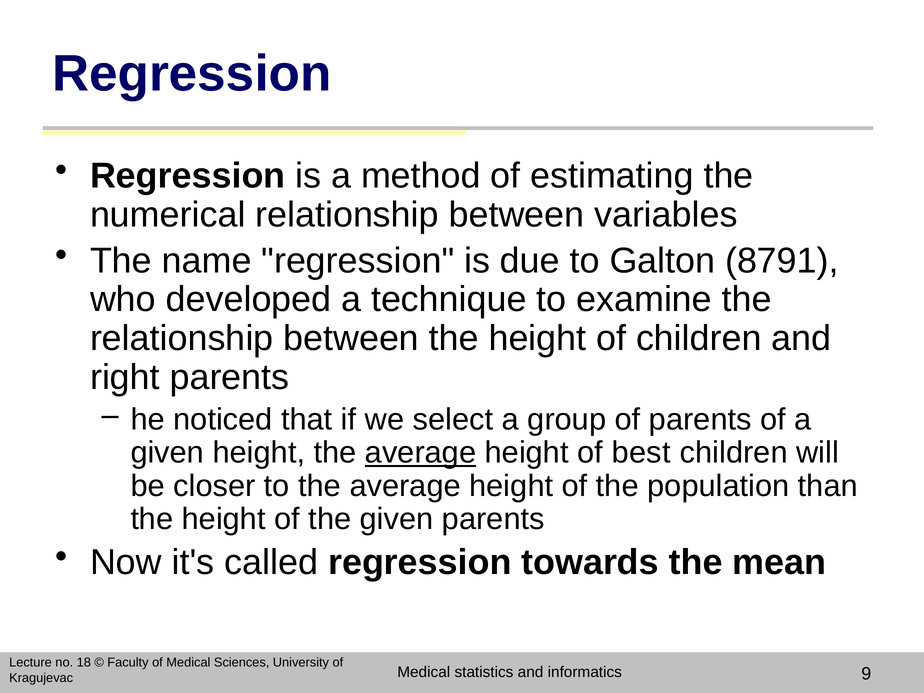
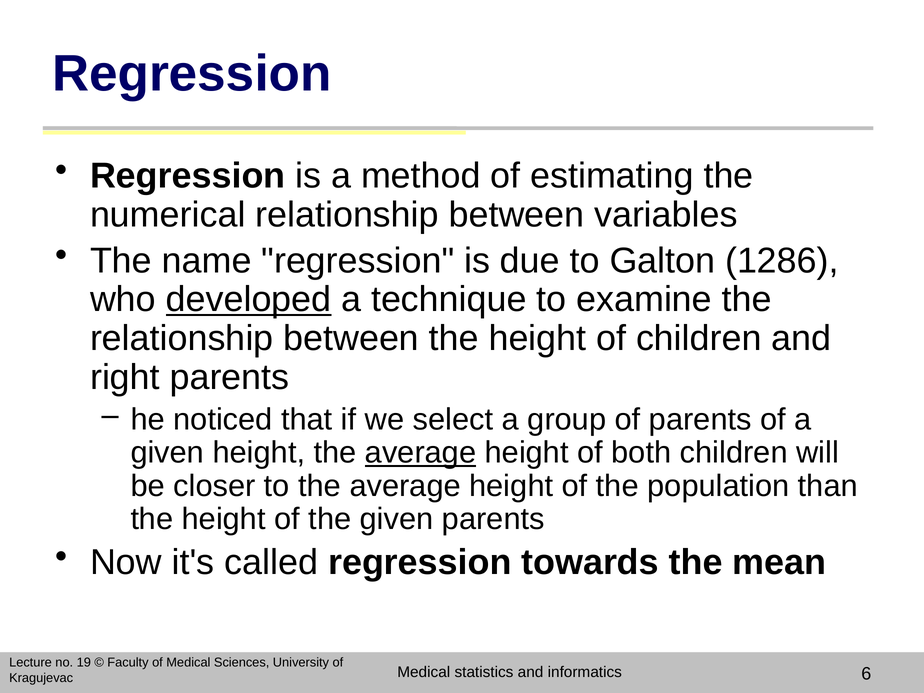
8791: 8791 -> 1286 (782, 261)
developed underline: none -> present (249, 300)
best: best -> both (641, 453)
18: 18 -> 19 (84, 662)
9: 9 -> 6 (866, 674)
